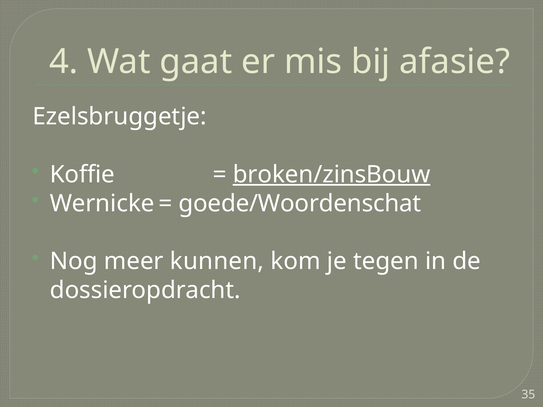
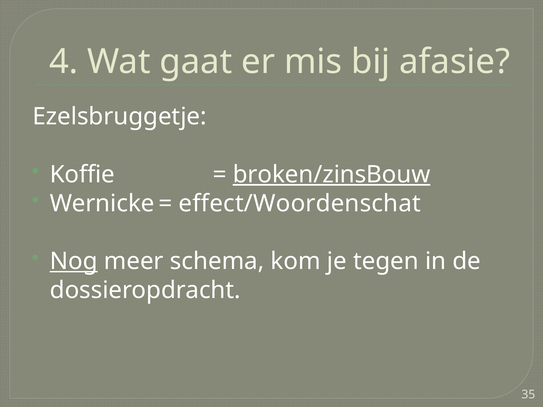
goede/Woordenschat: goede/Woordenschat -> effect/Woordenschat (300, 204)
Nog underline: none -> present (74, 261)
kunnen: kunnen -> schema (217, 261)
